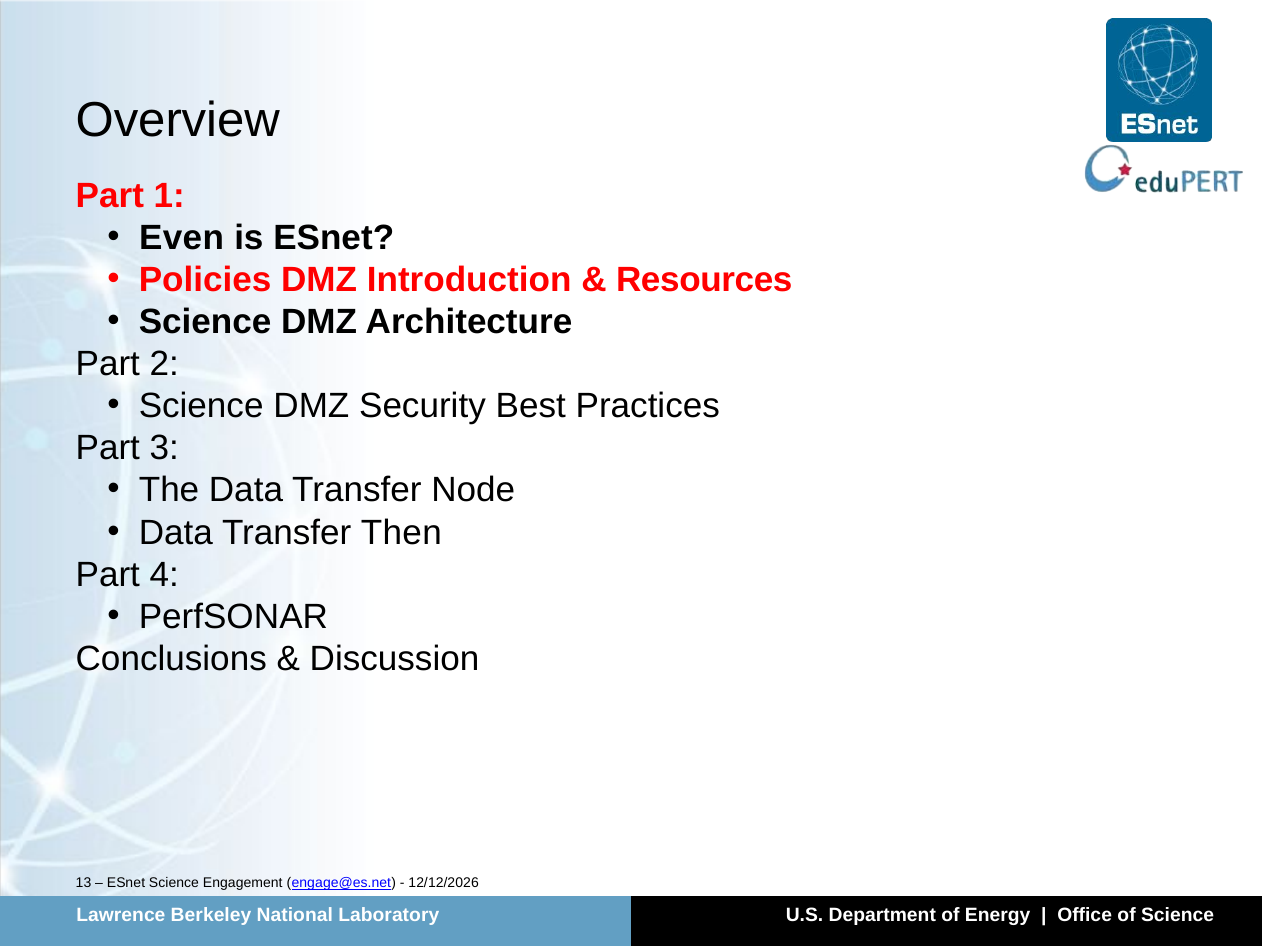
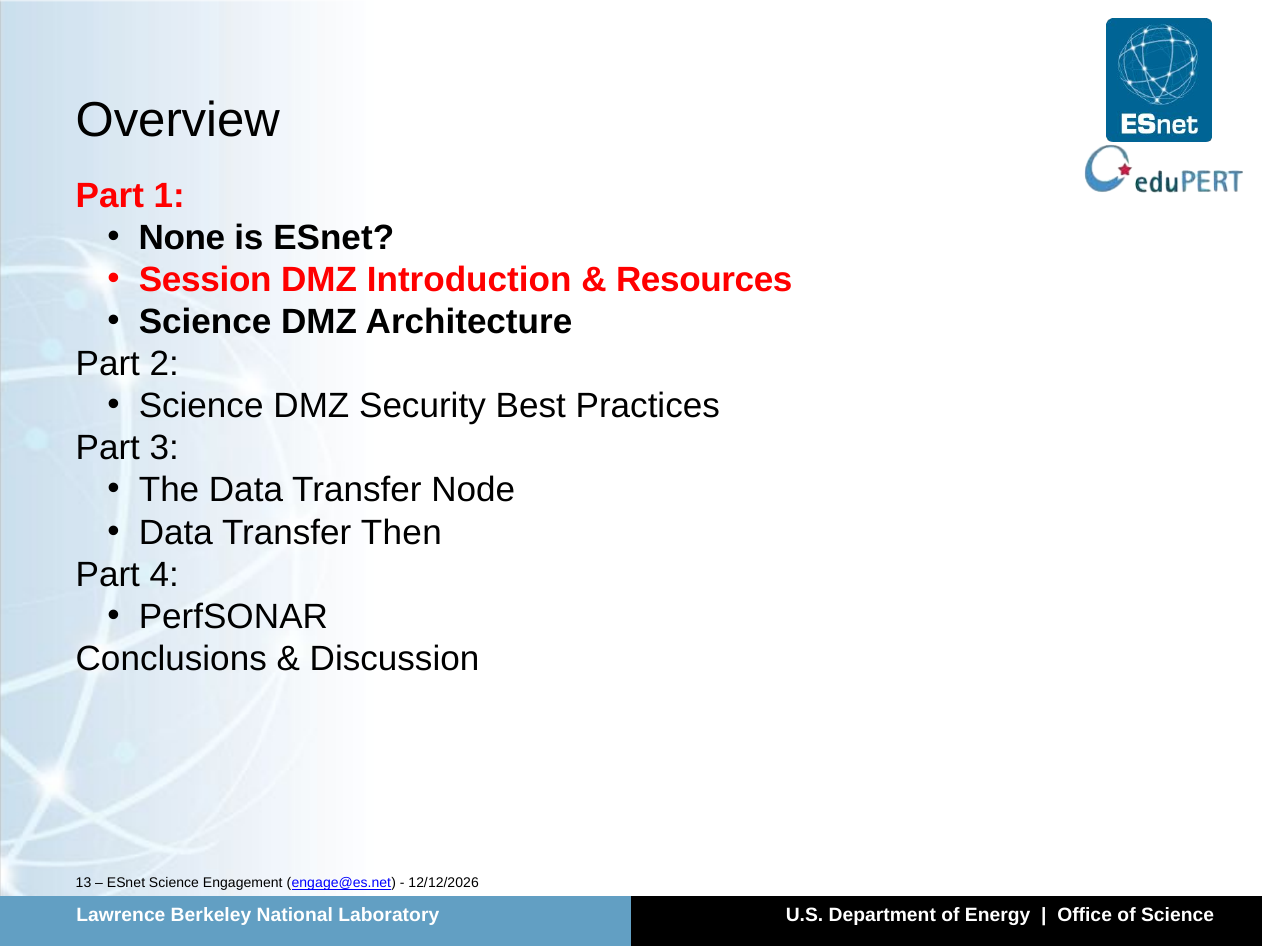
Even: Even -> None (182, 238)
Policies: Policies -> Session (205, 280)
